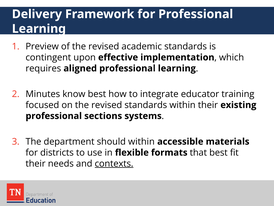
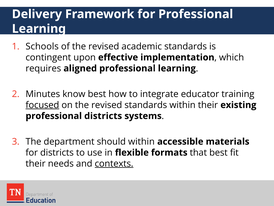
Preview: Preview -> Schools (42, 46)
focused underline: none -> present (42, 105)
professional sections: sections -> districts (103, 116)
